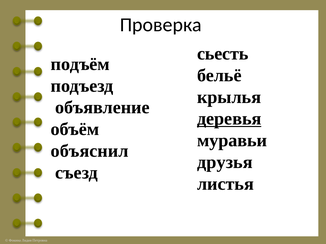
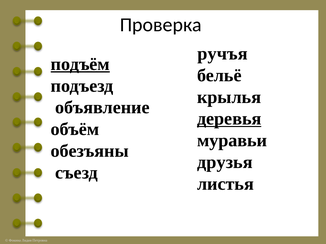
сьесть: сьесть -> ручъя (223, 54)
подъём underline: none -> present (80, 64)
объяснил: объяснил -> обезъяны (90, 151)
